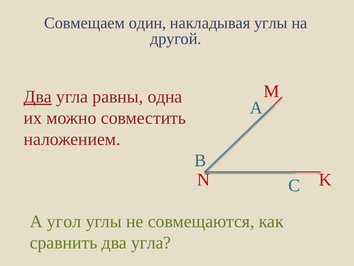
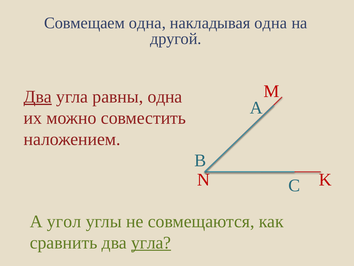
Совмещаем один: один -> одна (147, 23)
накладывая углы: углы -> одна (271, 23)
угла underline: none -> present (151, 242)
